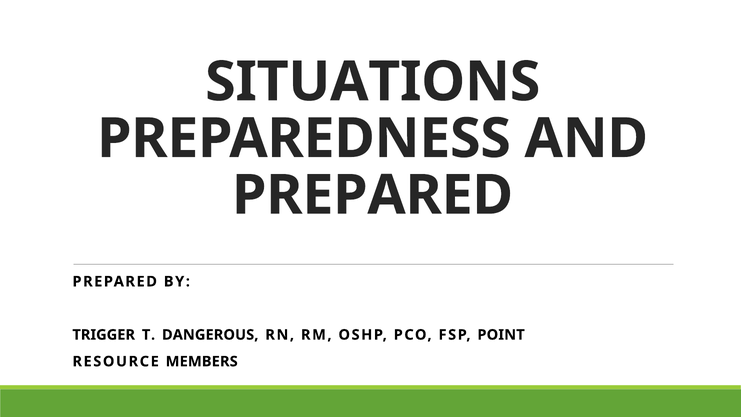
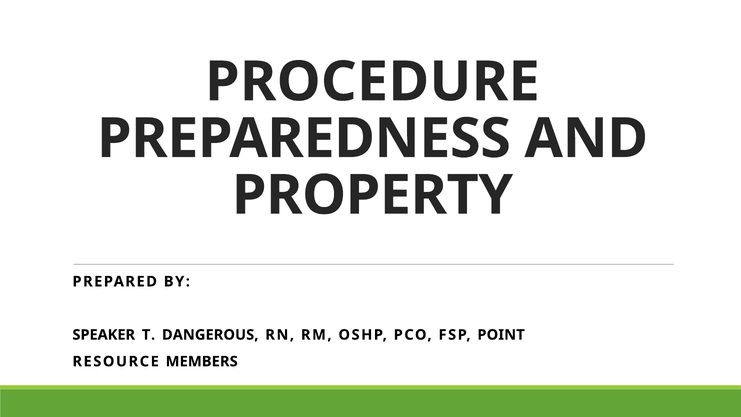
SITUATIONS: SITUATIONS -> PROCEDURE (372, 82)
PREPARED: PREPARED -> PROPERTY (373, 195)
TRIGGER: TRIGGER -> SPEAKER (104, 335)
